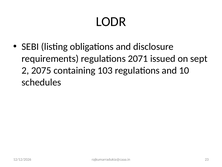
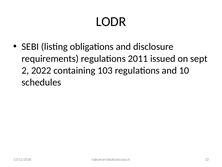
2071: 2071 -> 2011 (138, 58)
2075: 2075 -> 2022 (41, 70)
